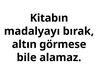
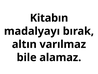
görmese: görmese -> varılmaz (63, 44)
